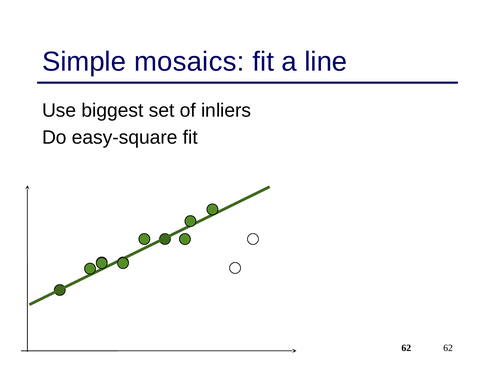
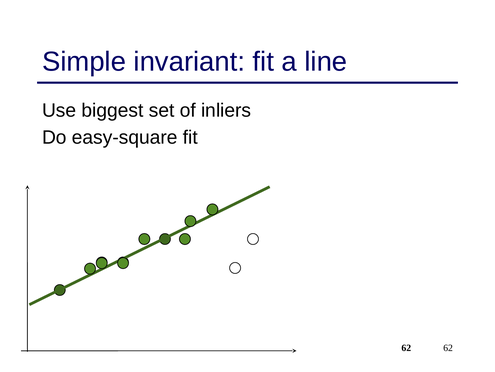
mosaics: mosaics -> invariant (189, 62)
